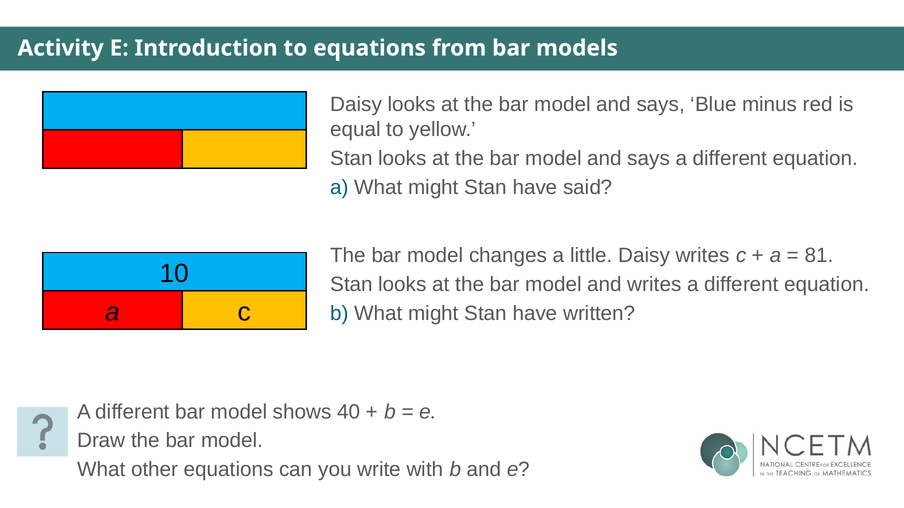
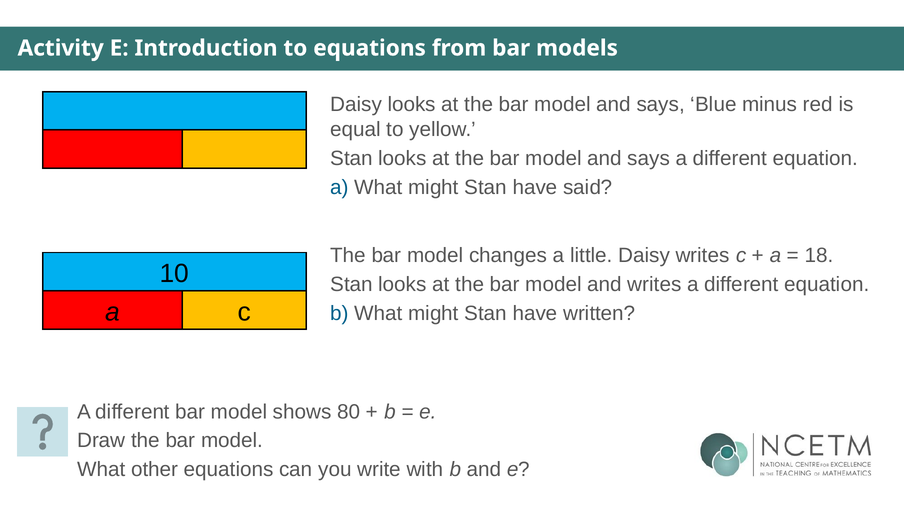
81: 81 -> 18 (819, 256)
40: 40 -> 80 (349, 412)
